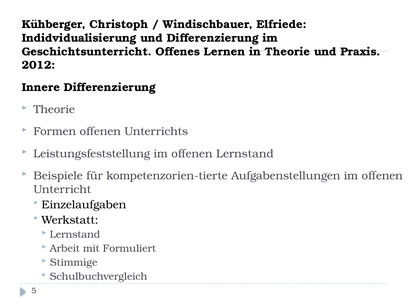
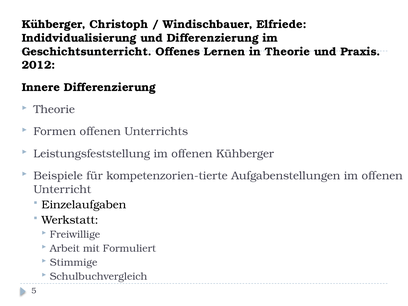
offenen Lernstand: Lernstand -> Kühberger (245, 154)
Lernstand: Lernstand -> Freiwillige (75, 235)
